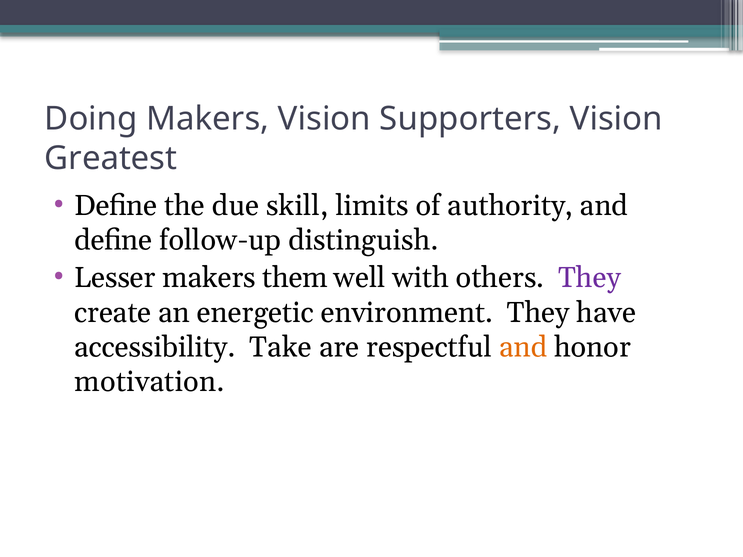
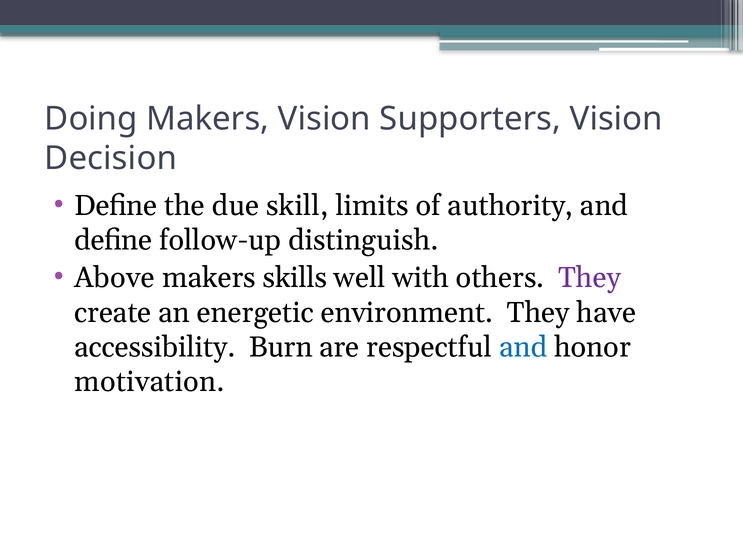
Greatest: Greatest -> Decision (111, 158)
Lesser: Lesser -> Above (115, 278)
them: them -> skills (295, 278)
Take: Take -> Burn (281, 347)
and colour: orange -> blue (523, 347)
